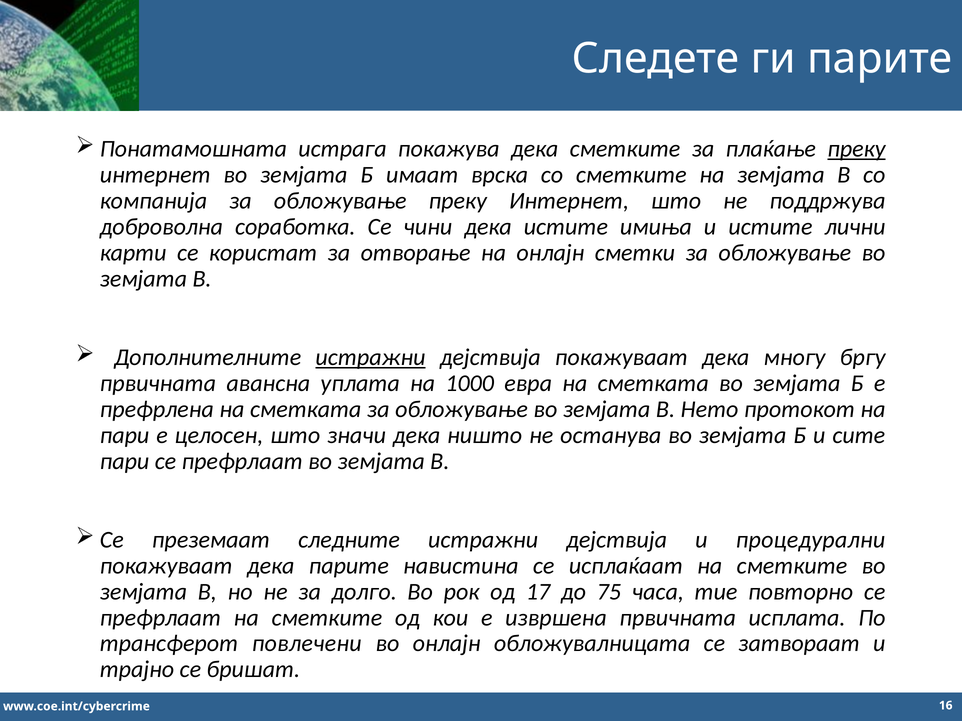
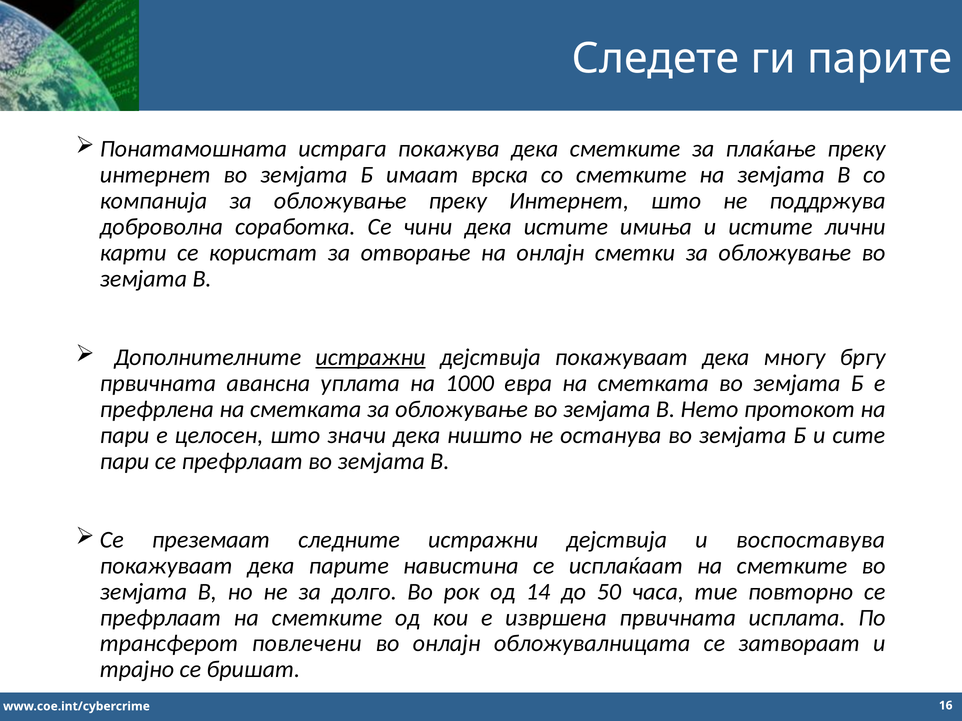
преку underline: present -> none (856, 149)
процедурални: процедурални -> воспоставува (811, 540)
17: 17 -> 14 (538, 592)
75: 75 -> 50 (609, 592)
